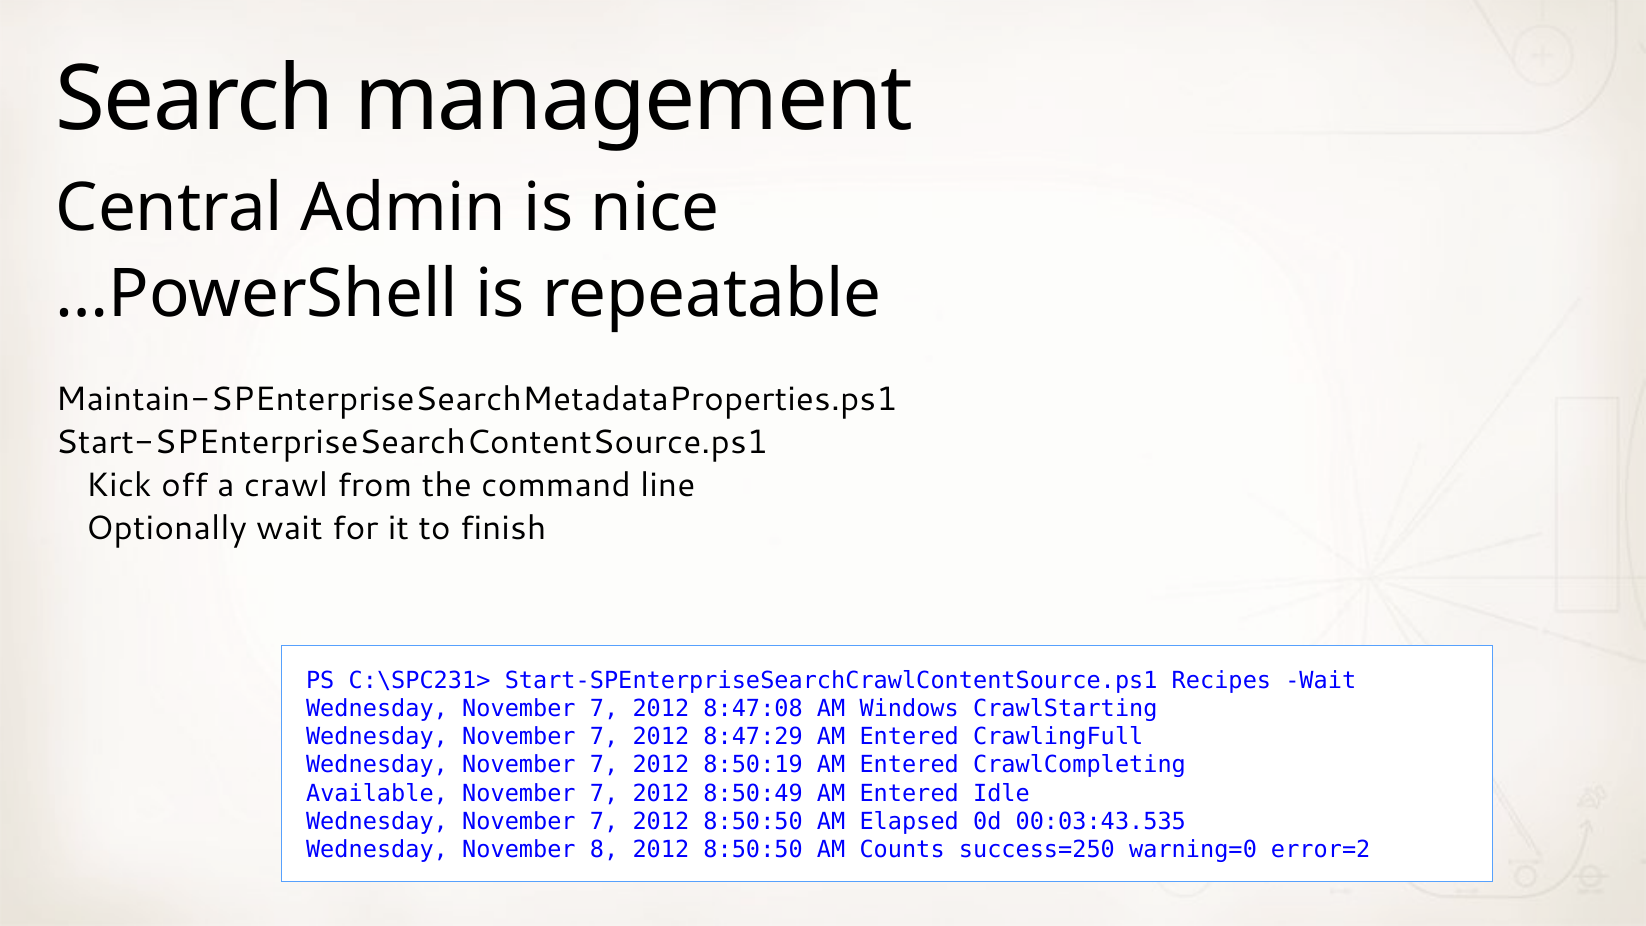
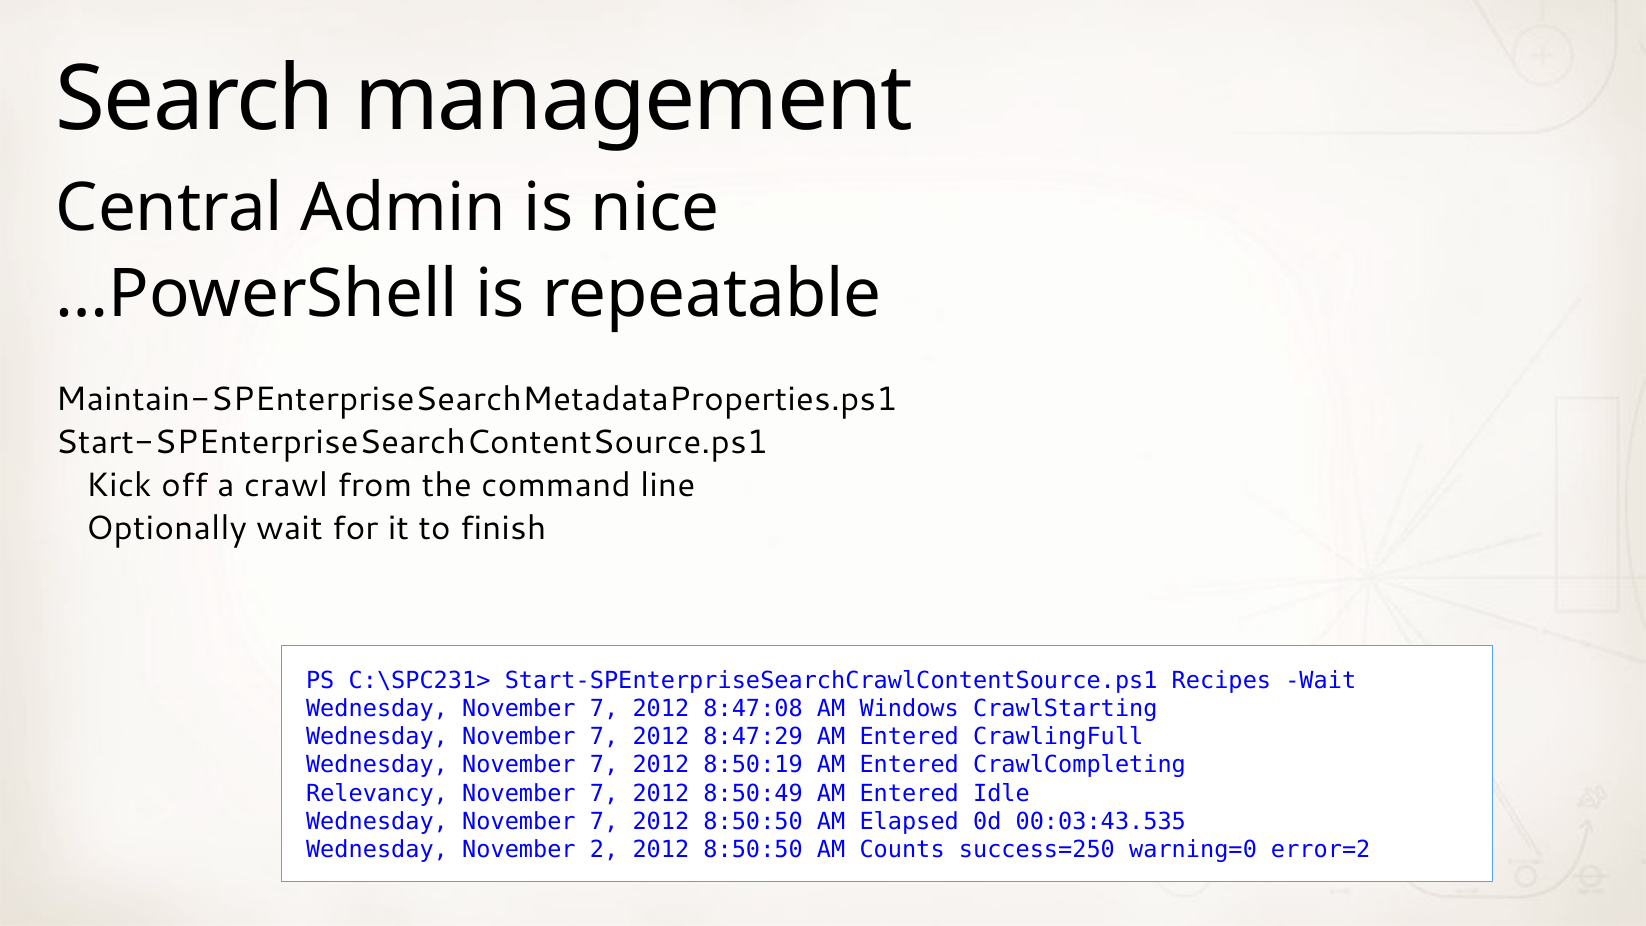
Available: Available -> Relevancy (377, 793)
8: 8 -> 2 (604, 850)
